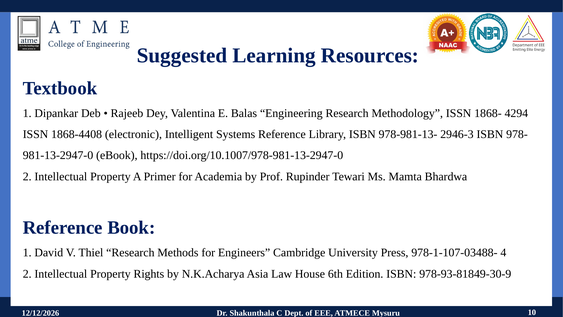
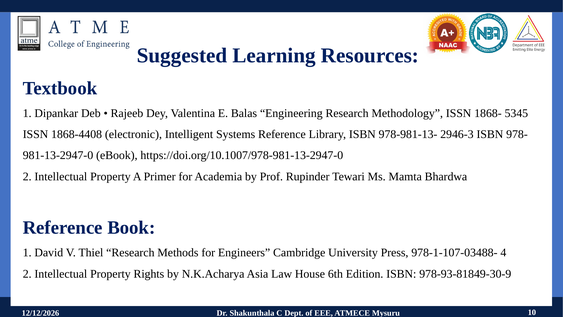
4294: 4294 -> 5345 (516, 113)
